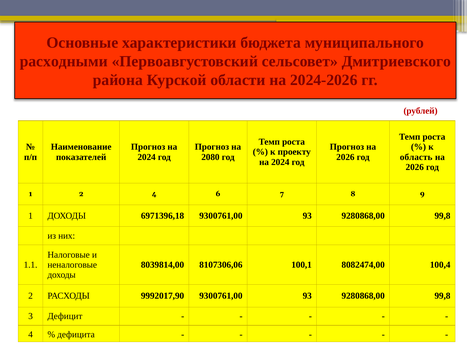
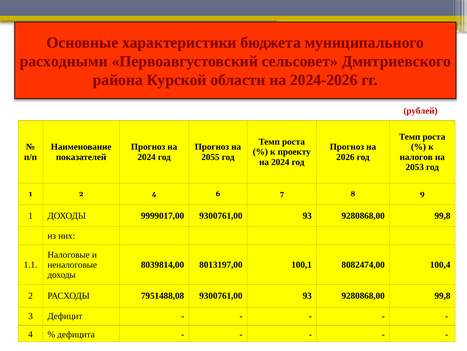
2080: 2080 -> 2055 (210, 157)
область: область -> налогов (416, 157)
2026: 2026 -> 2053 (415, 167)
6971396,18: 6971396,18 -> 9999017,00 (163, 215)
8107306,06: 8107306,06 -> 8013197,00 (221, 264)
9992017,90: 9992017,90 -> 7951488,08 (163, 295)
